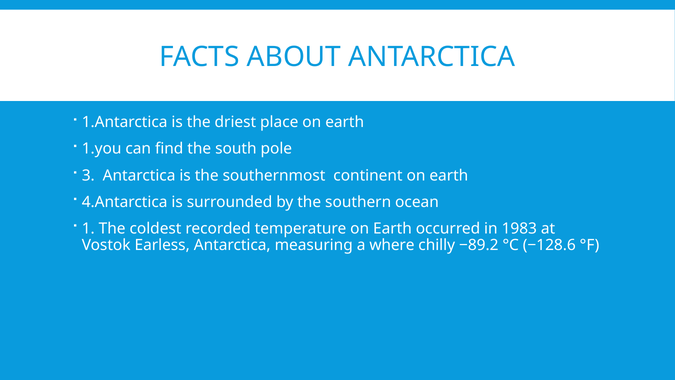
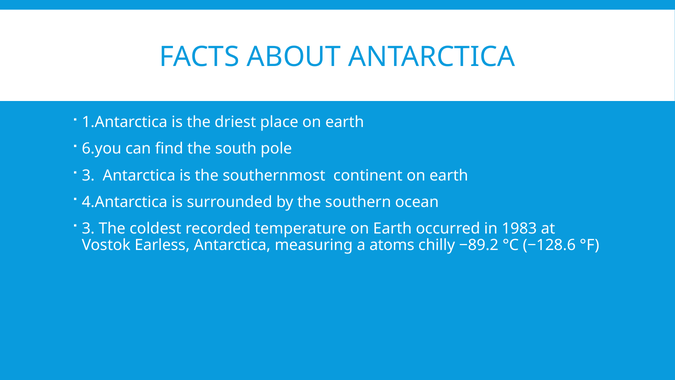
1.you: 1.you -> 6.you (102, 149)
1: 1 -> 3 (88, 228)
where: where -> atoms (392, 245)
